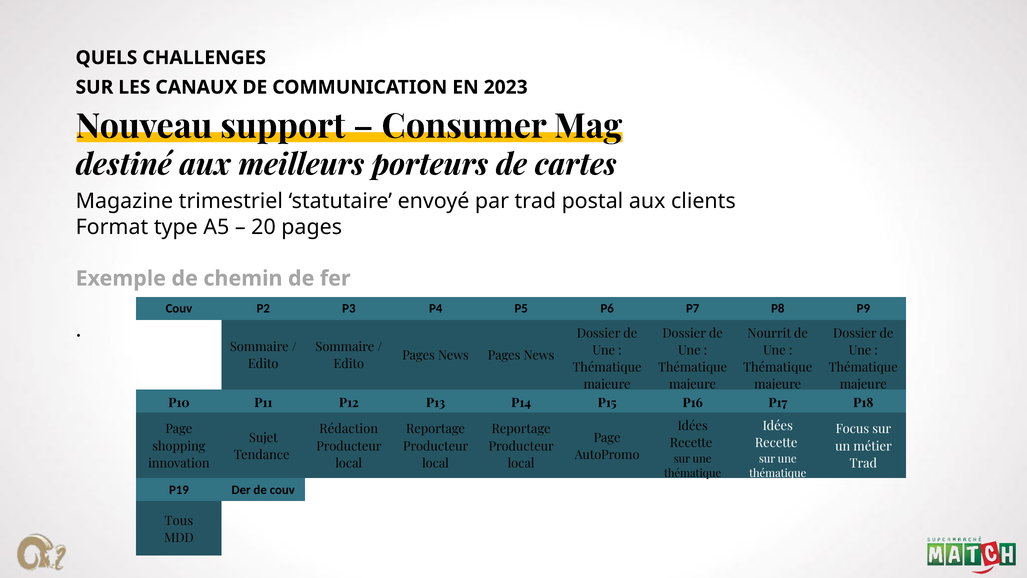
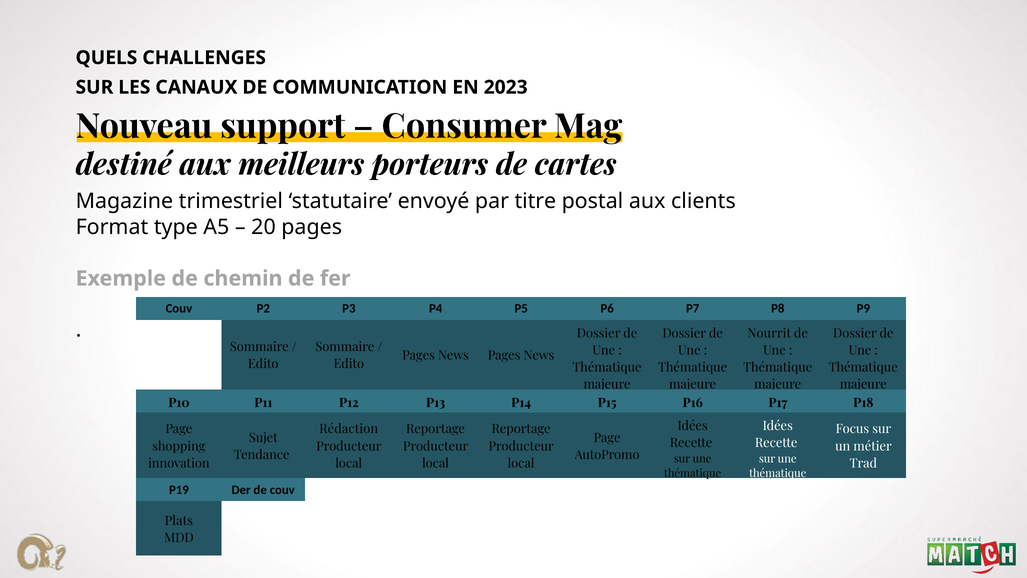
par trad: trad -> titre (535, 201)
Tous: Tous -> Plats (179, 521)
